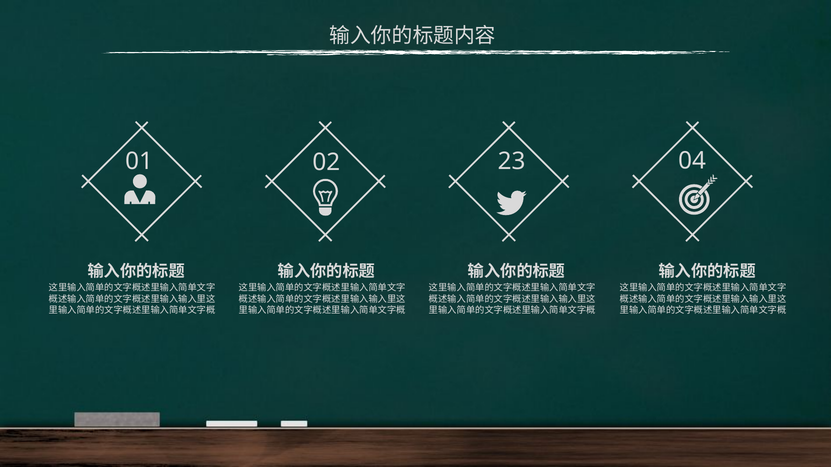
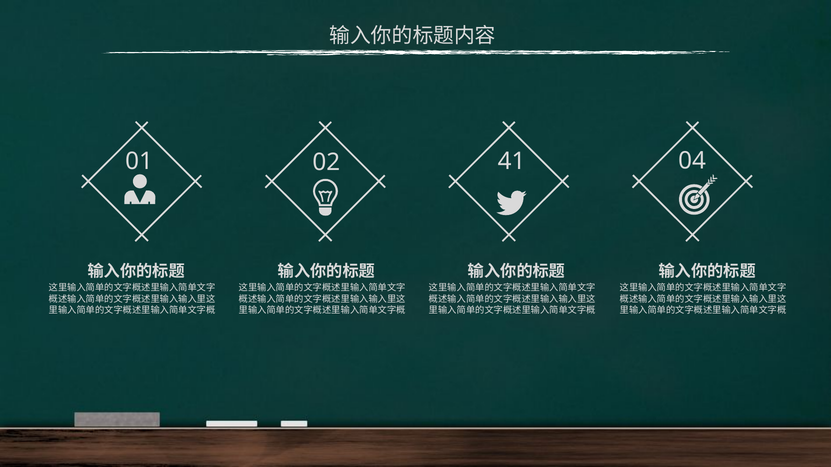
23: 23 -> 41 (512, 161)
